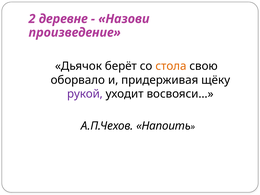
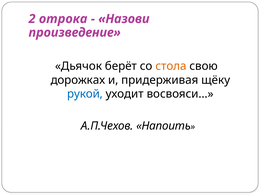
деревне: деревне -> отрока (63, 19)
оборвало: оборвало -> дорожках (78, 80)
рукой colour: purple -> blue (85, 94)
